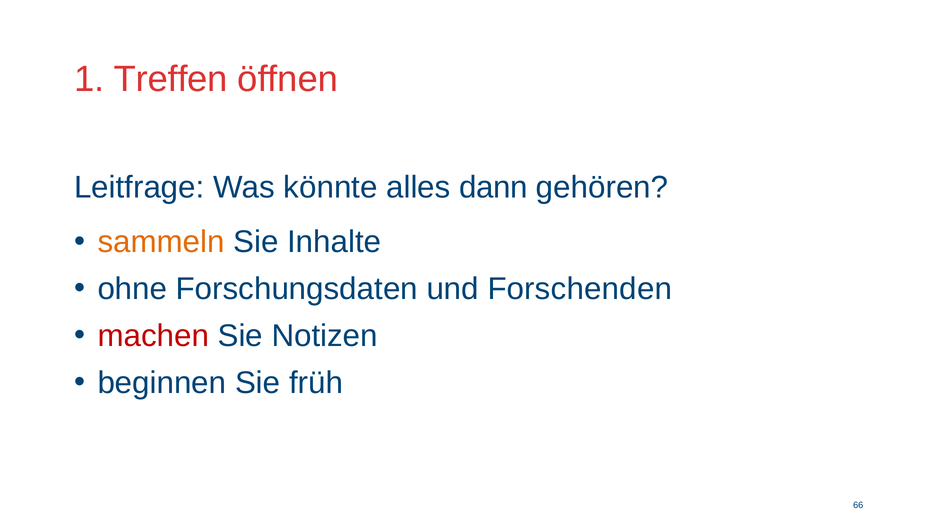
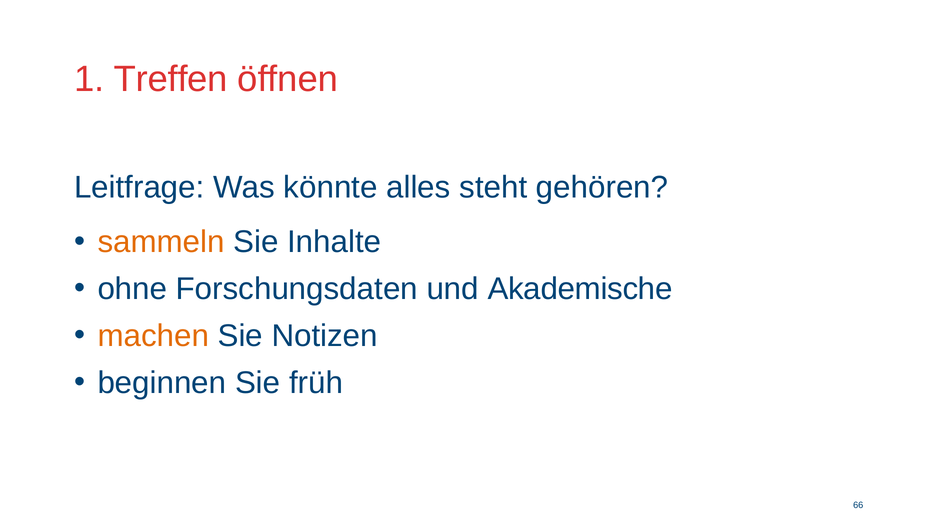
dann: dann -> steht (493, 187)
Forschenden: Forschenden -> Akademische (580, 289)
machen colour: red -> orange (153, 336)
